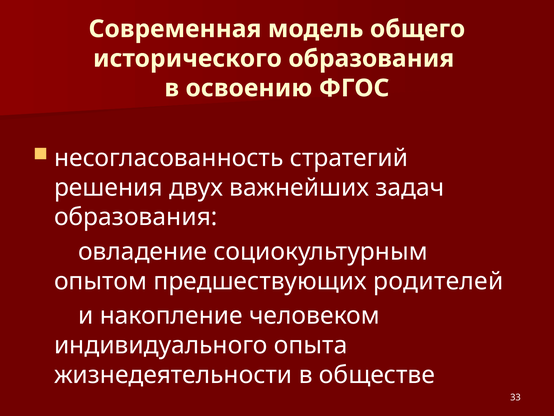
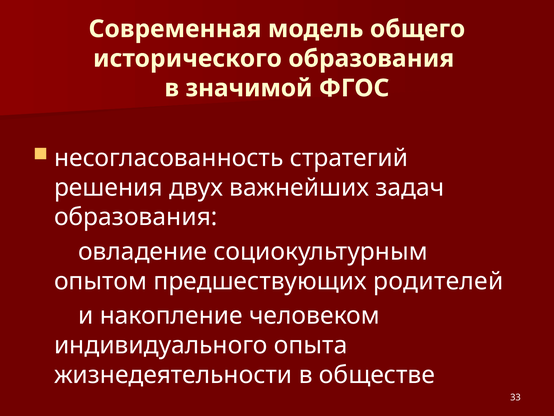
освоению: освоению -> значимой (249, 88)
